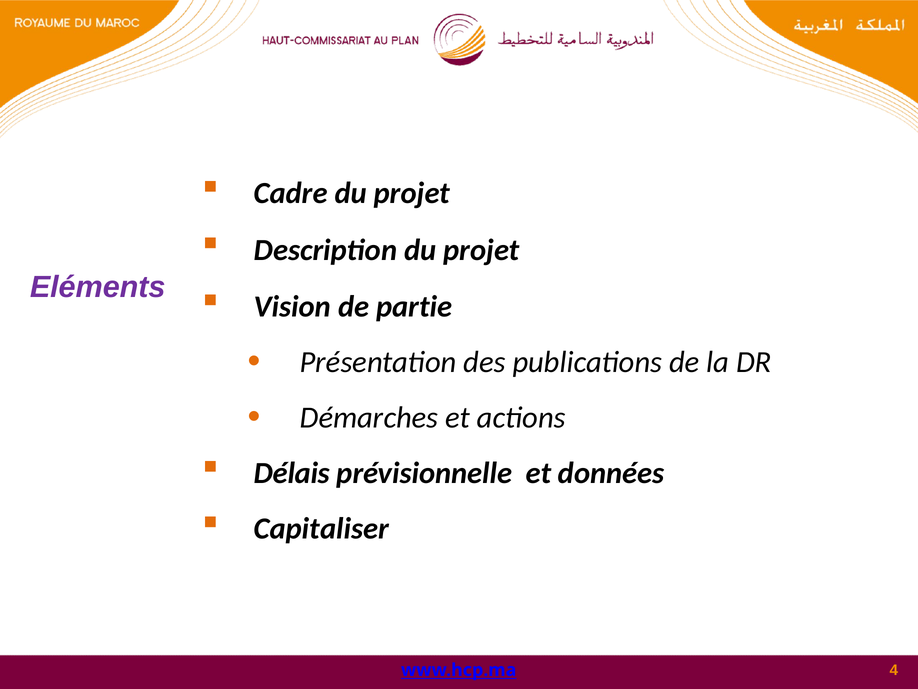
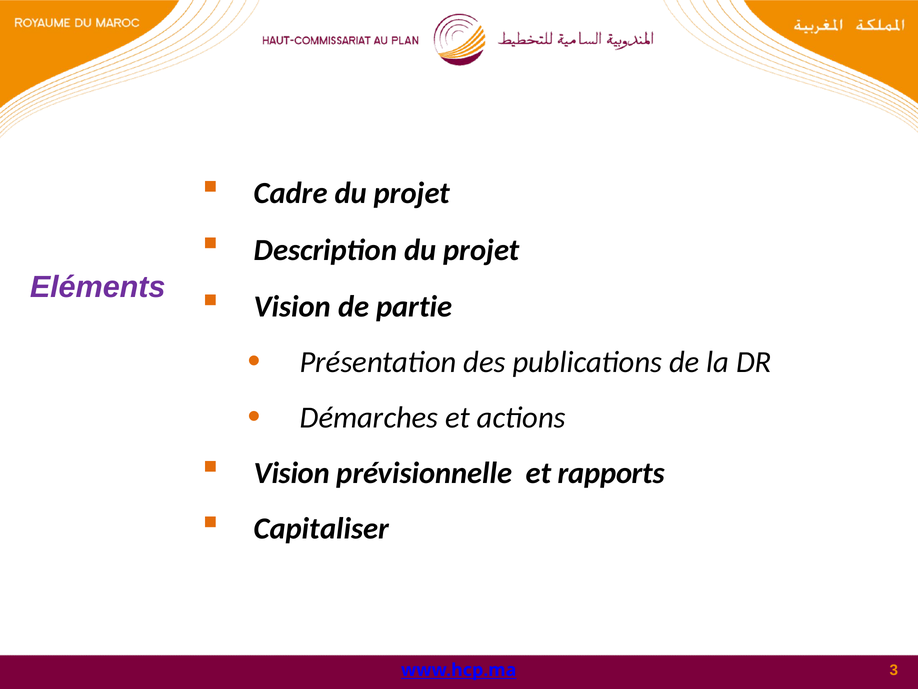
Délais: Délais -> Vision (292, 473)
données: données -> rapports (611, 473)
4: 4 -> 3 (894, 671)
